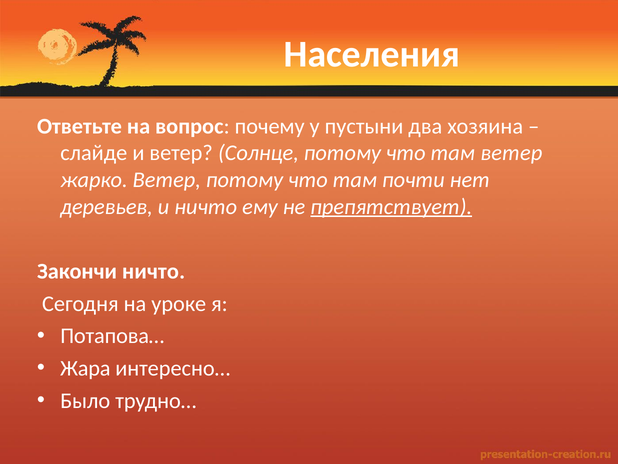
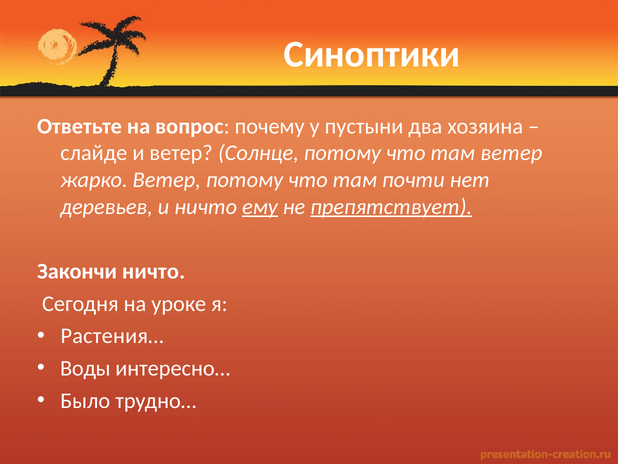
Населения: Населения -> Синоптики (372, 54)
ему underline: none -> present (260, 206)
Потапова…: Потапова… -> Растения… (112, 336)
Жара: Жара -> Воды (85, 368)
